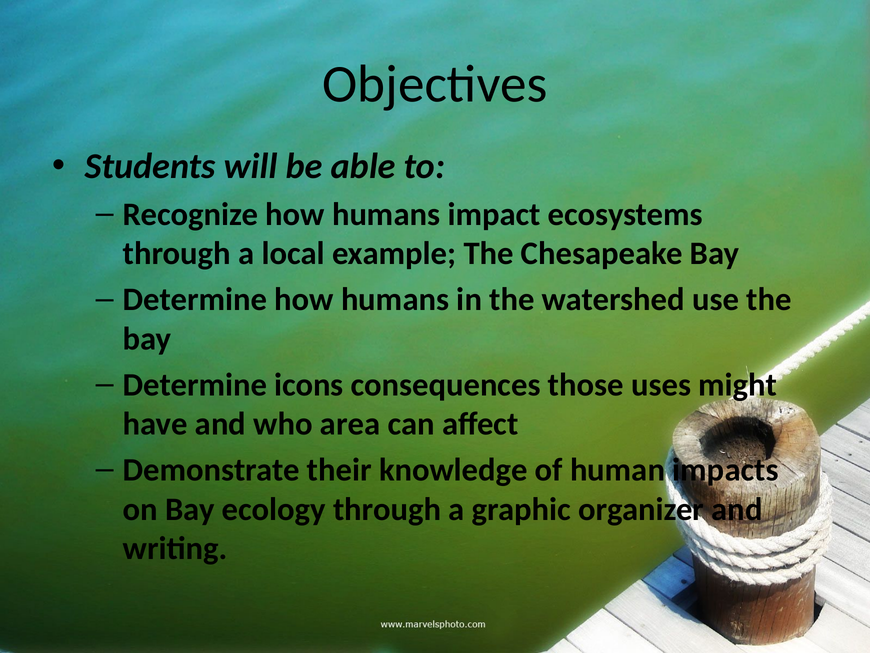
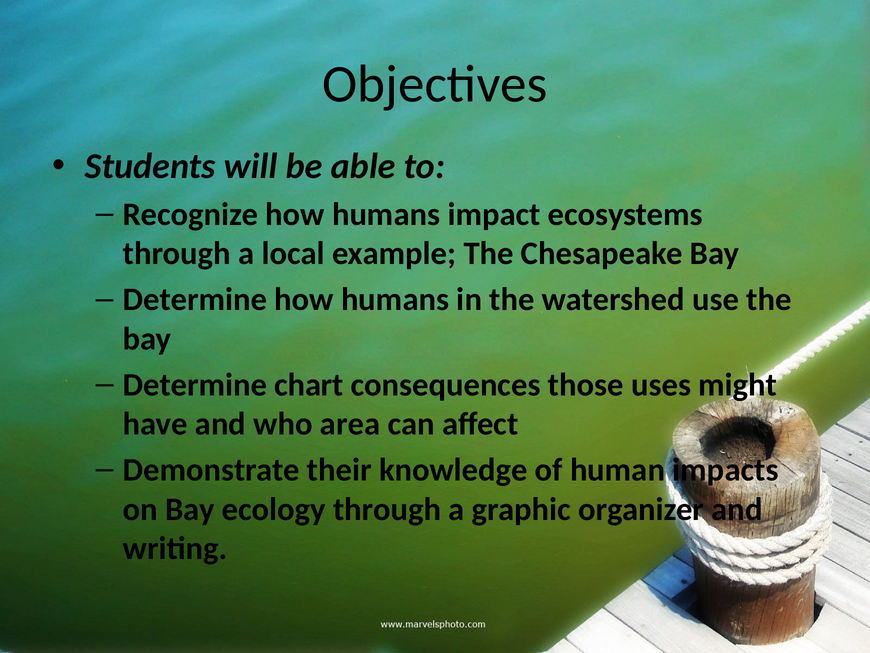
icons: icons -> chart (309, 385)
